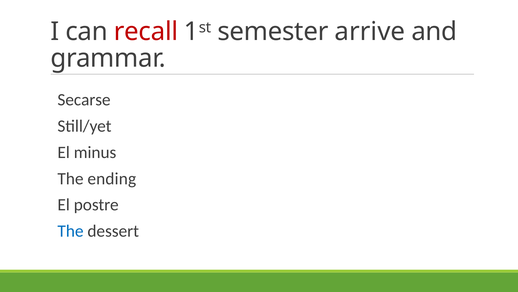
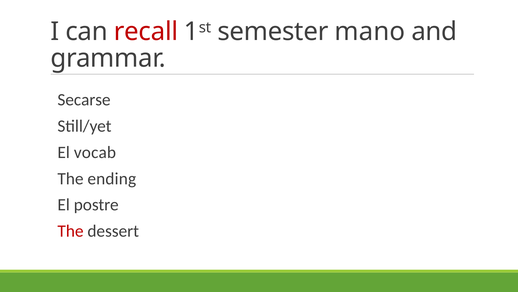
arrive: arrive -> mano (370, 32)
minus: minus -> vocab (95, 152)
The colour: blue -> red (70, 231)
